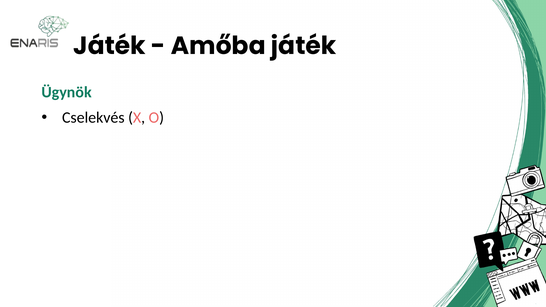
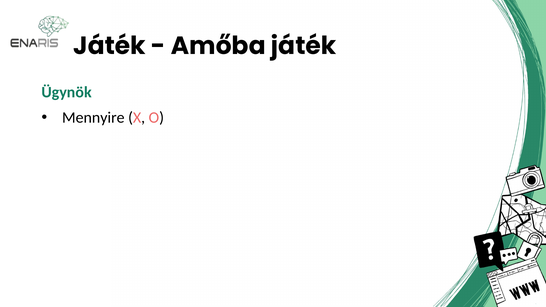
Cselekvés: Cselekvés -> Mennyire (93, 118)
